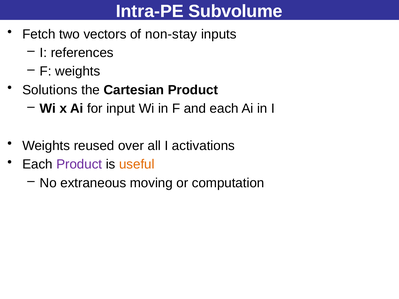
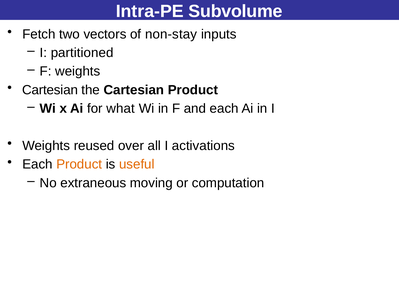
references: references -> partitioned (82, 53)
Solutions: Solutions -> Cartesian (50, 90)
input: input -> what (121, 109)
Product colour: purple -> orange (79, 164)
